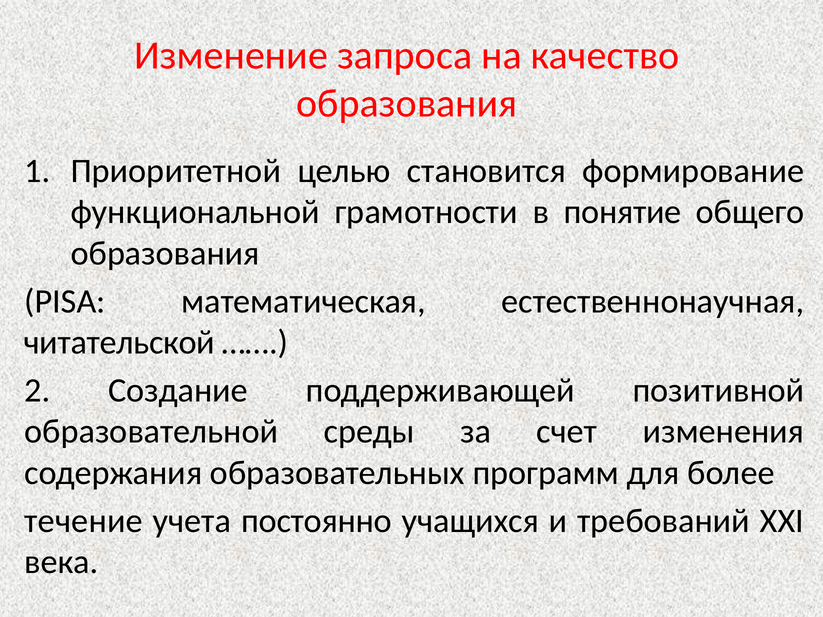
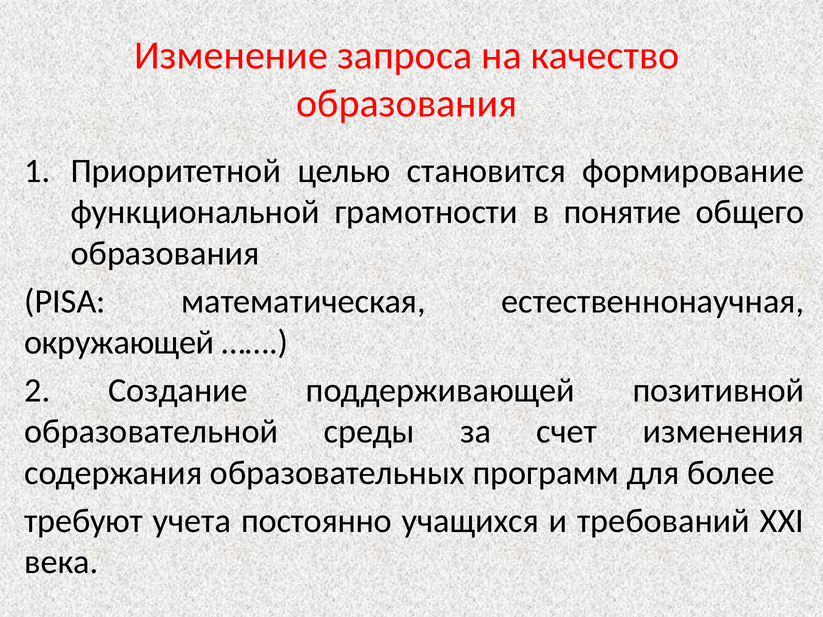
читательской: читательской -> окружающей (119, 343)
течение: течение -> требуют (84, 521)
